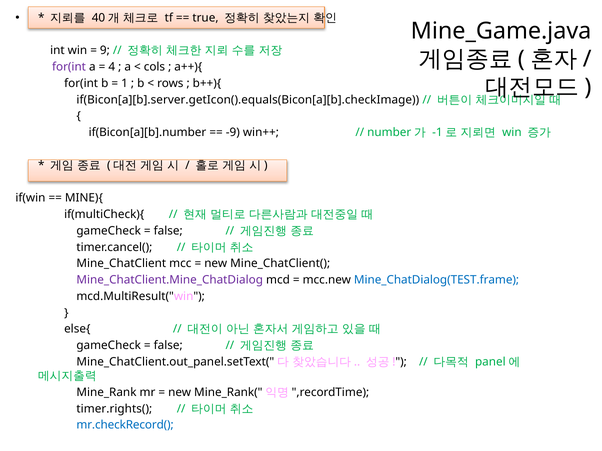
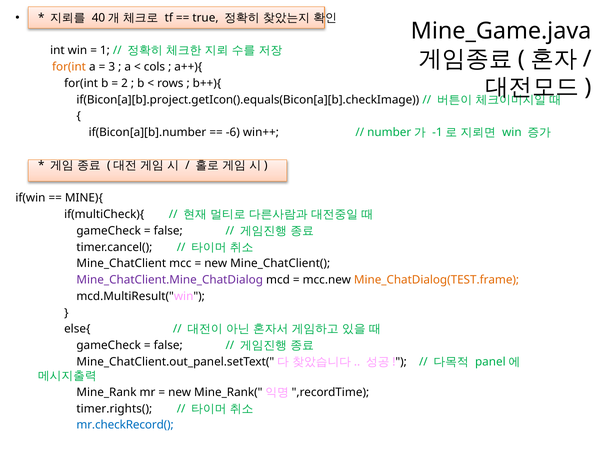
9: 9 -> 1 (105, 51)
for(int colour: purple -> orange (69, 67)
4: 4 -> 3 (112, 67)
1: 1 -> 2 (125, 83)
if(Bicon[a][b].server.getIcon().equals(Bicon[a][b].checkImage: if(Bicon[a][b].server.getIcon().equals(Bicon[a][b].checkImage -> if(Bicon[a][b].project.getIcon().equals(Bicon[a][b].checkImage (248, 100)
-9: -9 -> -6 (233, 133)
Mine_ChatDialog(TEST.frame colour: blue -> orange (437, 280)
